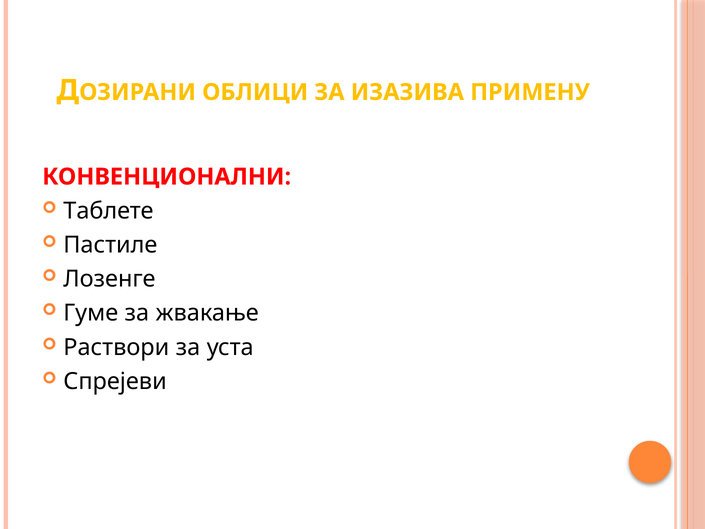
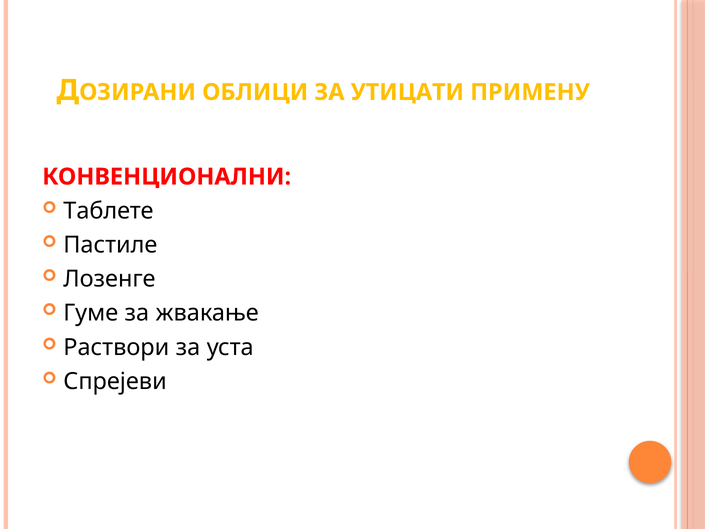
ИЗАЗИВА: ИЗАЗИВА -> УТИЦАТИ (407, 92)
